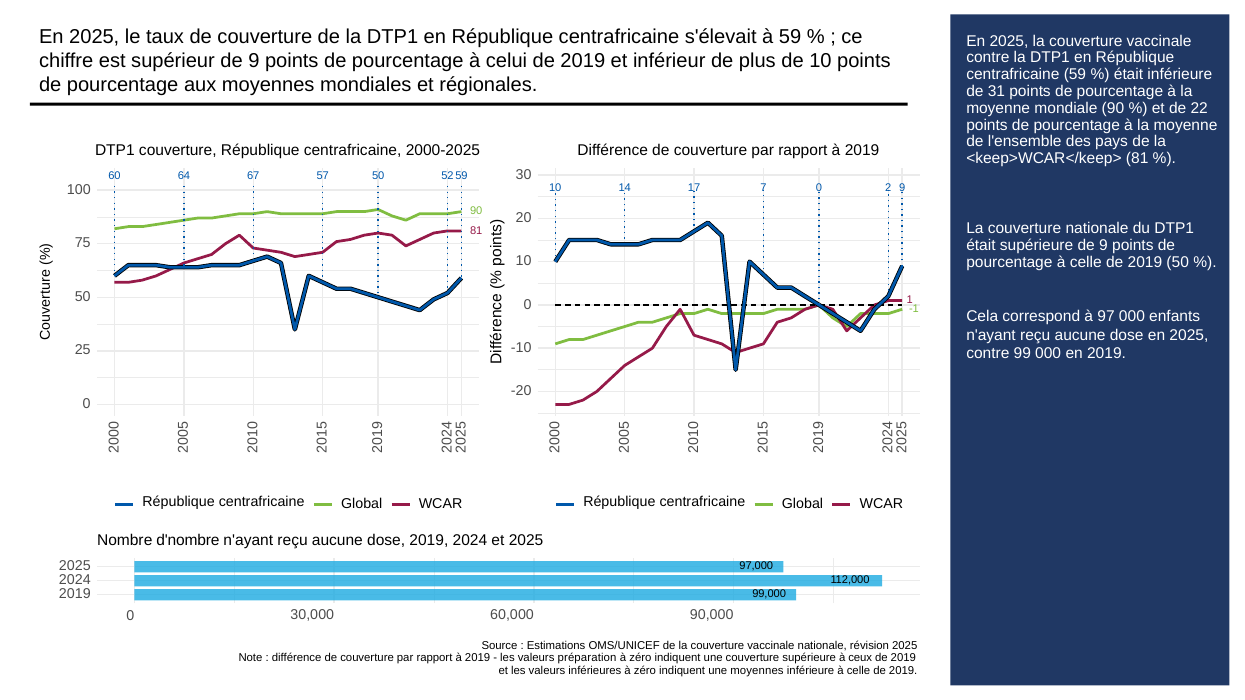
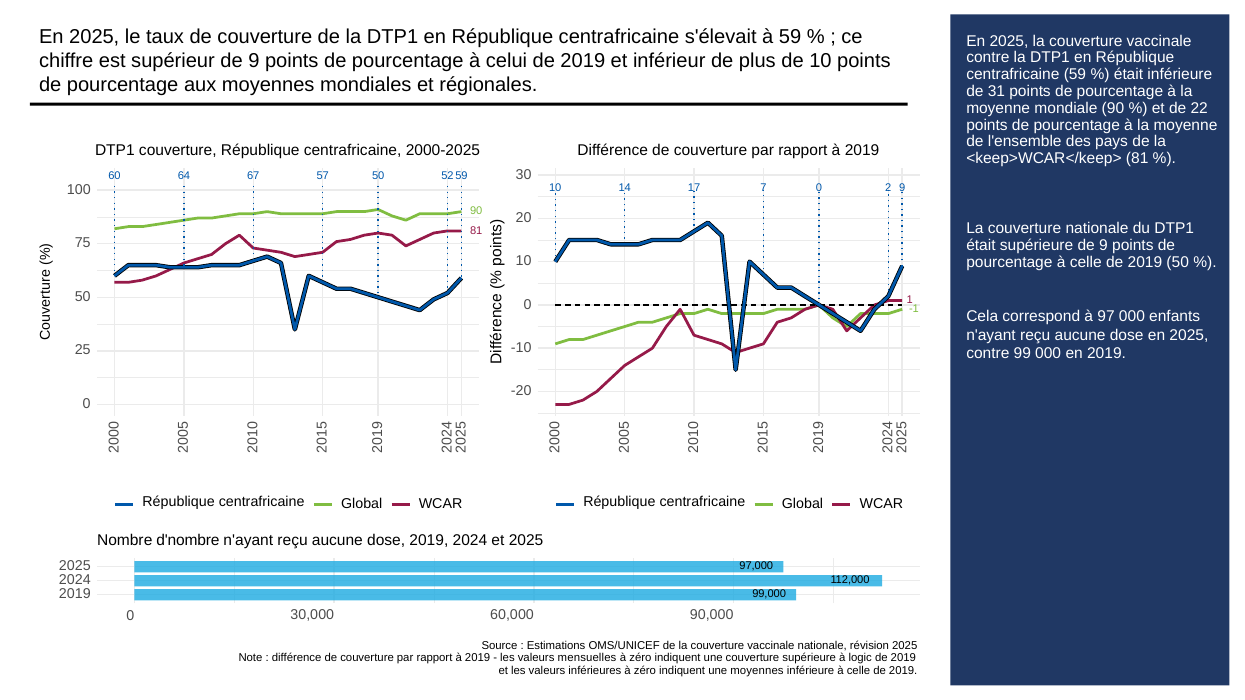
préparation: préparation -> mensuelles (587, 658)
ceux: ceux -> logic (860, 658)
